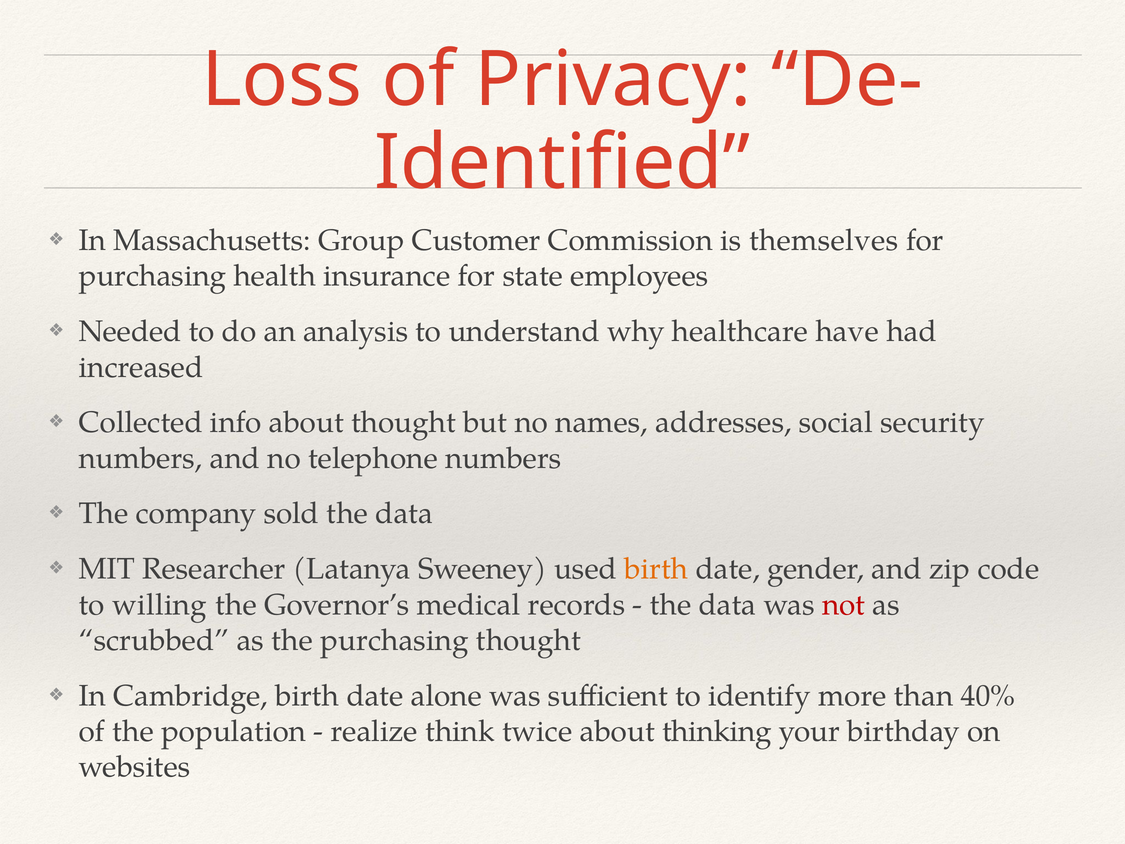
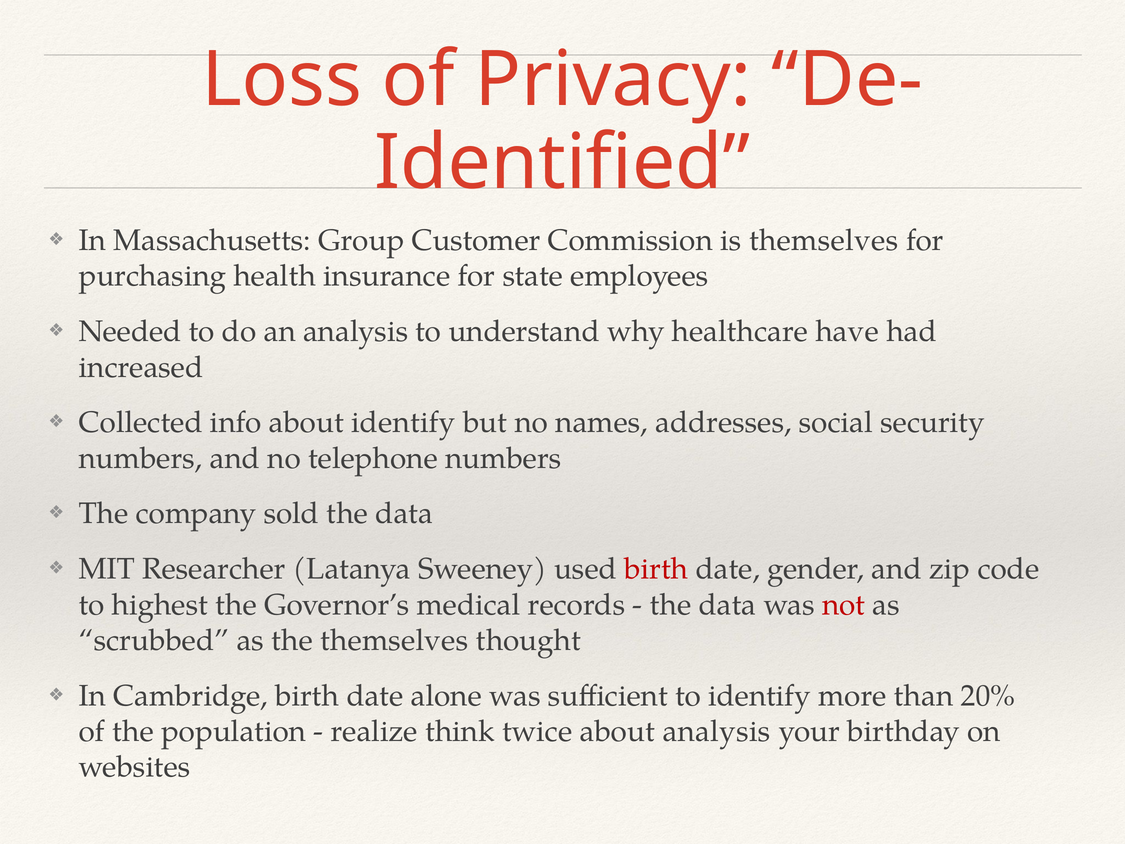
about thought: thought -> identify (403, 422)
birth colour: orange -> red (656, 569)
willing: willing -> highest (160, 605)
the purchasing: purchasing -> themselves (394, 640)
40%: 40% -> 20% (988, 696)
about thinking: thinking -> analysis (717, 731)
